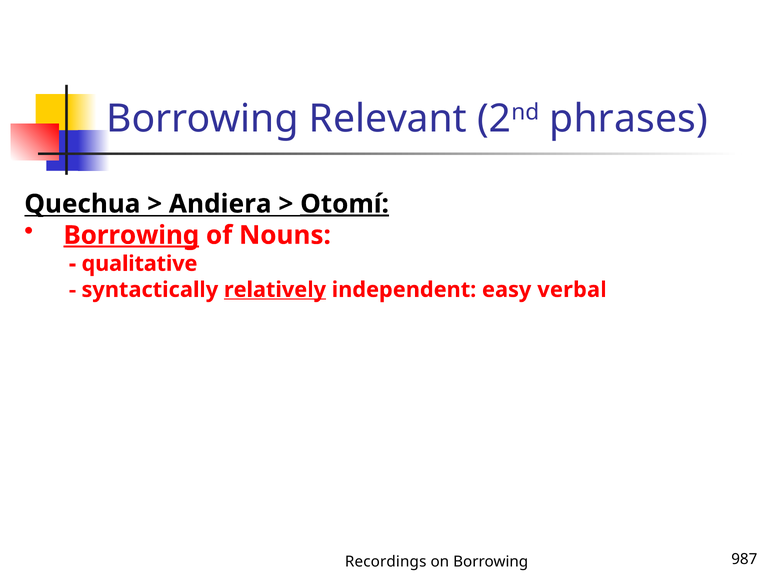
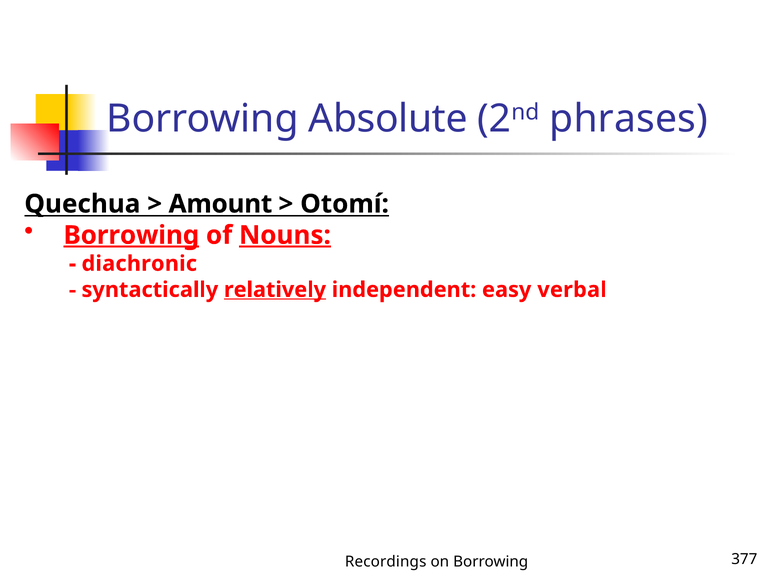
Relevant: Relevant -> Absolute (388, 119)
Andiera: Andiera -> Amount (220, 204)
Otomí underline: present -> none (345, 204)
Nouns underline: none -> present (285, 235)
qualitative: qualitative -> diachronic (139, 263)
987: 987 -> 377 (744, 559)
